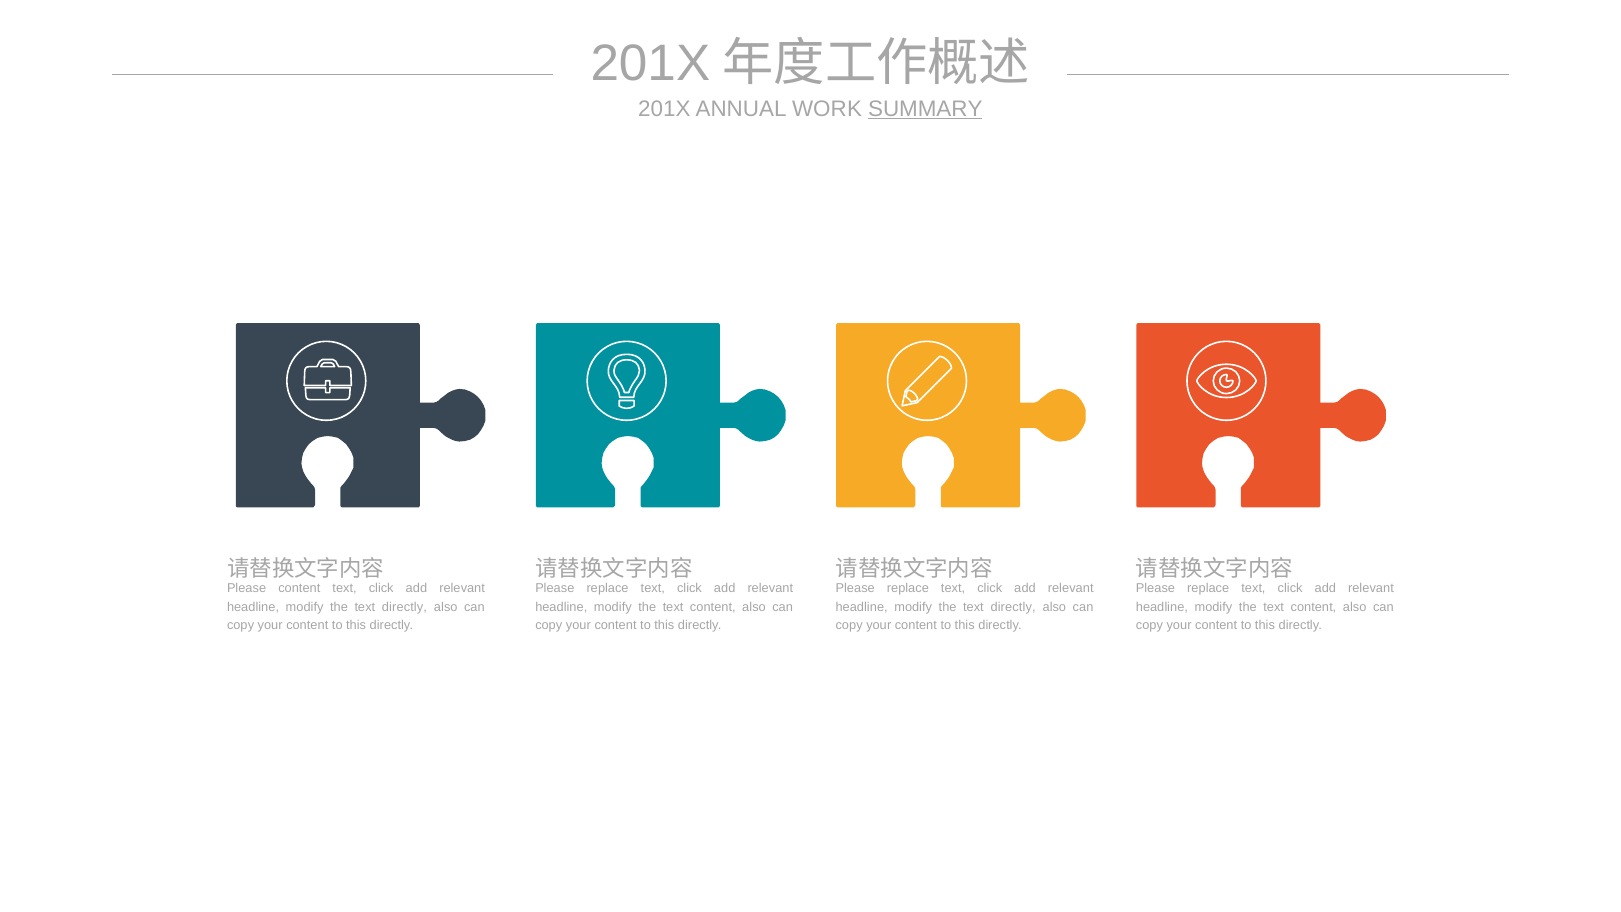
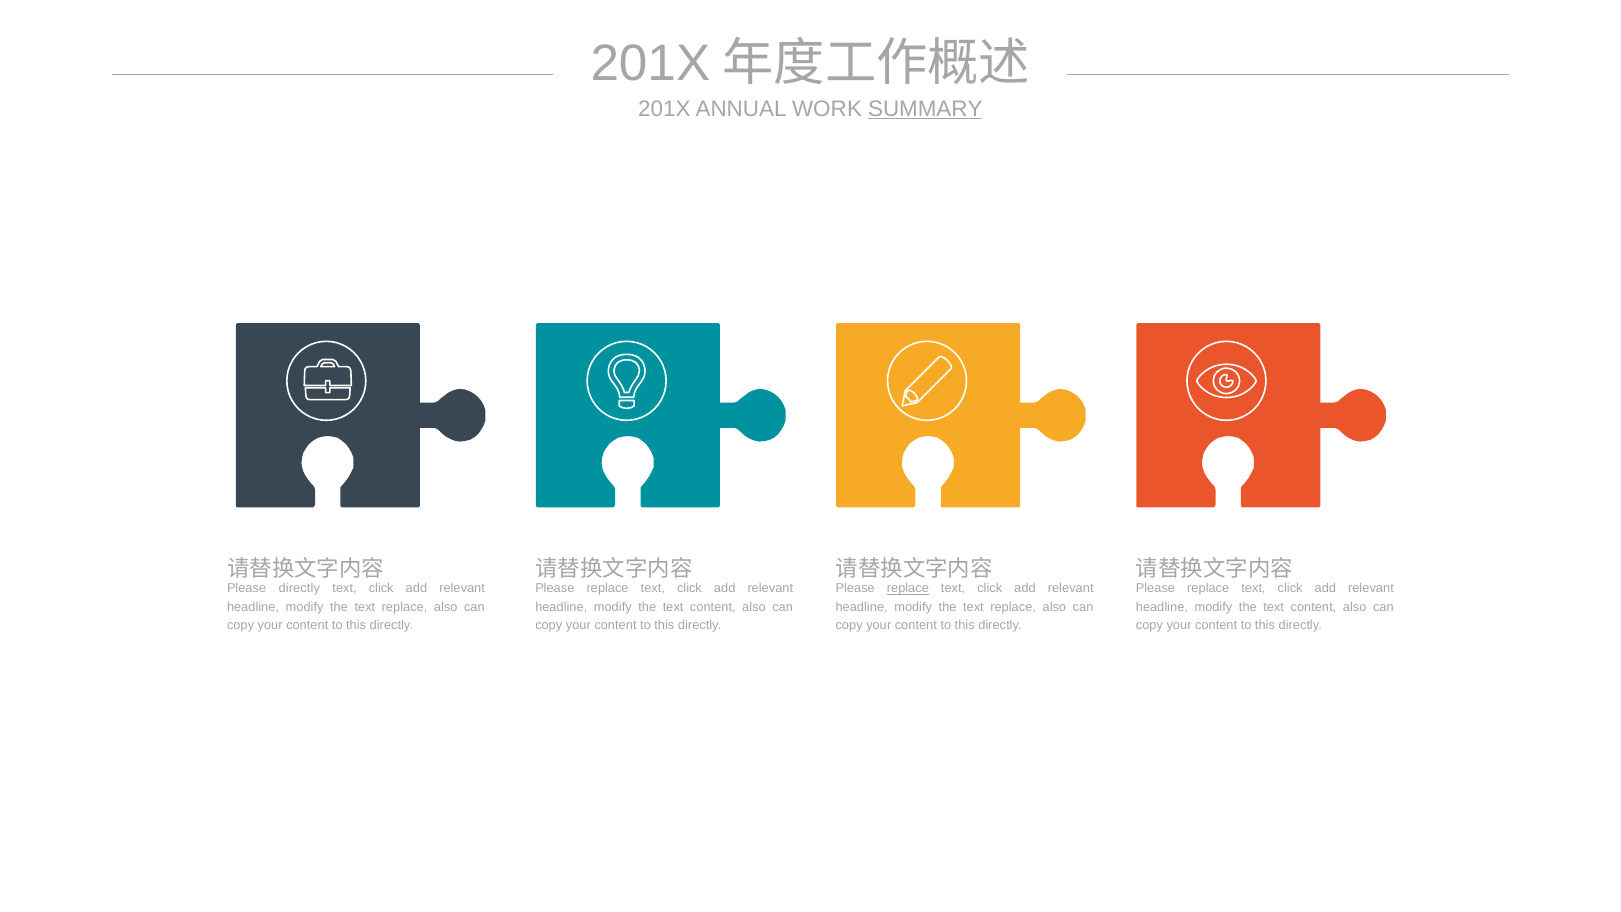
Please content: content -> directly (299, 589)
replace underline: none -> present (908, 589)
directly: directly -> replace (405, 607)
directly: directly -> replace (1013, 607)
